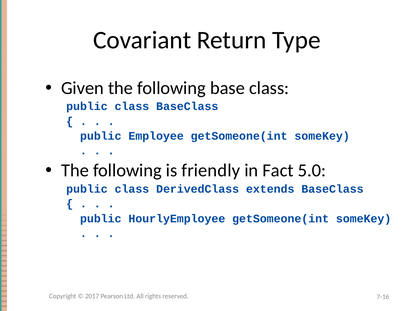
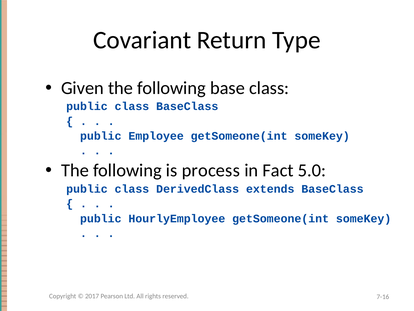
friendly: friendly -> process (211, 170)
